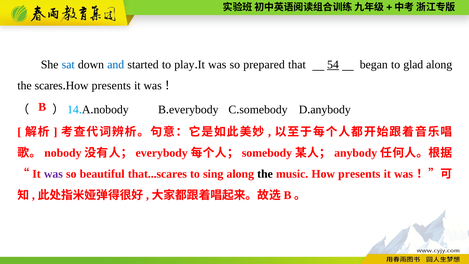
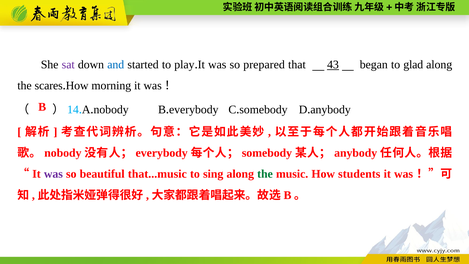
sat colour: blue -> purple (68, 65)
54: 54 -> 43 (333, 65)
presents: presents -> morning (111, 86)
that...scares: that...scares -> that...music (157, 174)
the colour: black -> green (265, 174)
music How presents: presents -> students (359, 174)
